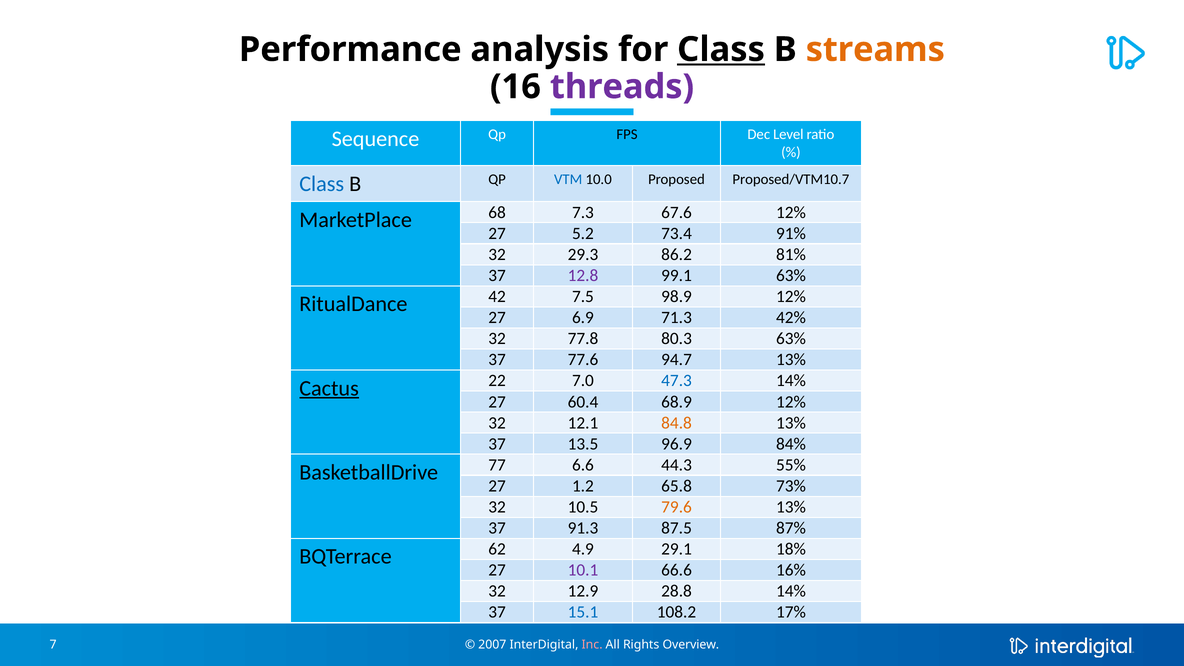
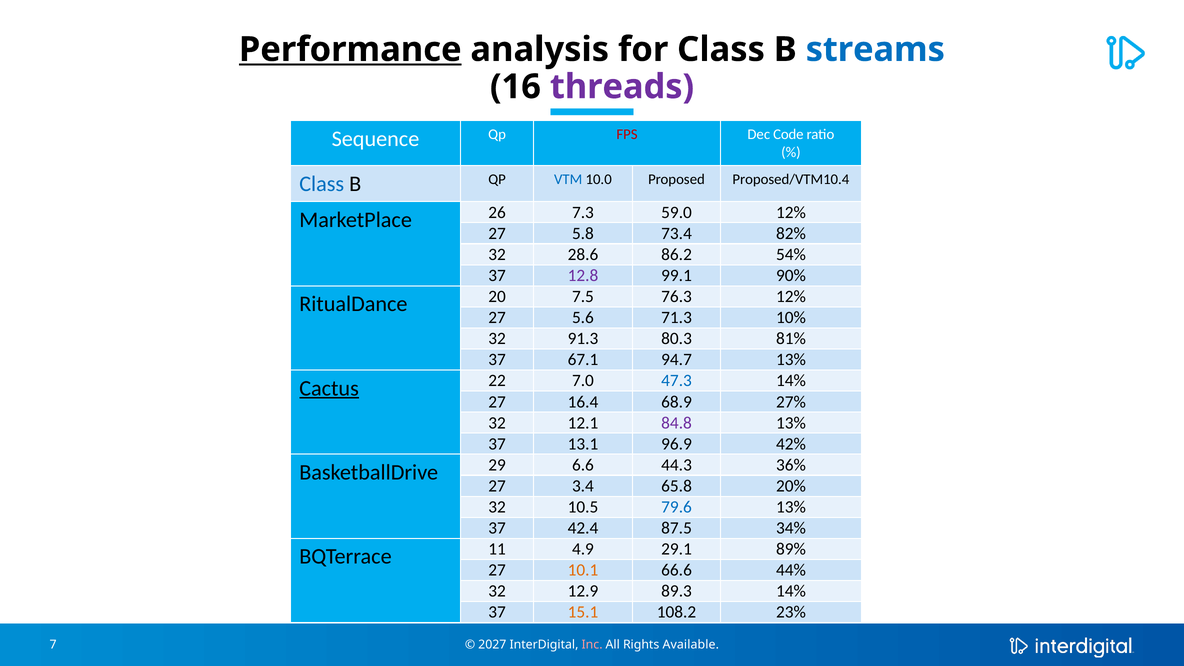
Performance underline: none -> present (350, 50)
Class underline: present -> none (721, 50)
streams colour: orange -> blue (875, 50)
FPS colour: black -> red (627, 134)
Level: Level -> Code (788, 134)
Proposed/VTM10.7: Proposed/VTM10.7 -> Proposed/VTM10.4 (791, 179)
68: 68 -> 26 (497, 212)
67.6: 67.6 -> 59.0 (677, 212)
5.2: 5.2 -> 5.8 (583, 233)
91%: 91% -> 82% (791, 233)
29.3: 29.3 -> 28.6 (583, 254)
81%: 81% -> 54% (791, 254)
99.1 63%: 63% -> 90% (791, 276)
42: 42 -> 20 (497, 297)
98.9: 98.9 -> 76.3 (677, 297)
6.9: 6.9 -> 5.6 (583, 318)
42%: 42% -> 10% (791, 318)
77.8: 77.8 -> 91.3 (583, 339)
80.3 63%: 63% -> 81% (791, 339)
77.6: 77.6 -> 67.1 (583, 360)
60.4: 60.4 -> 16.4 (583, 402)
68.9 12%: 12% -> 27% (791, 402)
84.8 colour: orange -> purple (677, 423)
13.5: 13.5 -> 13.1 (583, 444)
84%: 84% -> 42% (791, 444)
77: 77 -> 29 (497, 465)
55%: 55% -> 36% (791, 465)
1.2: 1.2 -> 3.4 (583, 486)
73%: 73% -> 20% (791, 486)
79.6 colour: orange -> blue (677, 507)
91.3: 91.3 -> 42.4 (583, 528)
87%: 87% -> 34% (791, 528)
62: 62 -> 11 (497, 549)
18%: 18% -> 89% (791, 549)
10.1 colour: purple -> orange (583, 570)
16%: 16% -> 44% (791, 570)
28.8: 28.8 -> 89.3 (677, 591)
15.1 colour: blue -> orange (583, 612)
17%: 17% -> 23% (791, 612)
2007: 2007 -> 2027 (492, 645)
Overview: Overview -> Available (691, 645)
